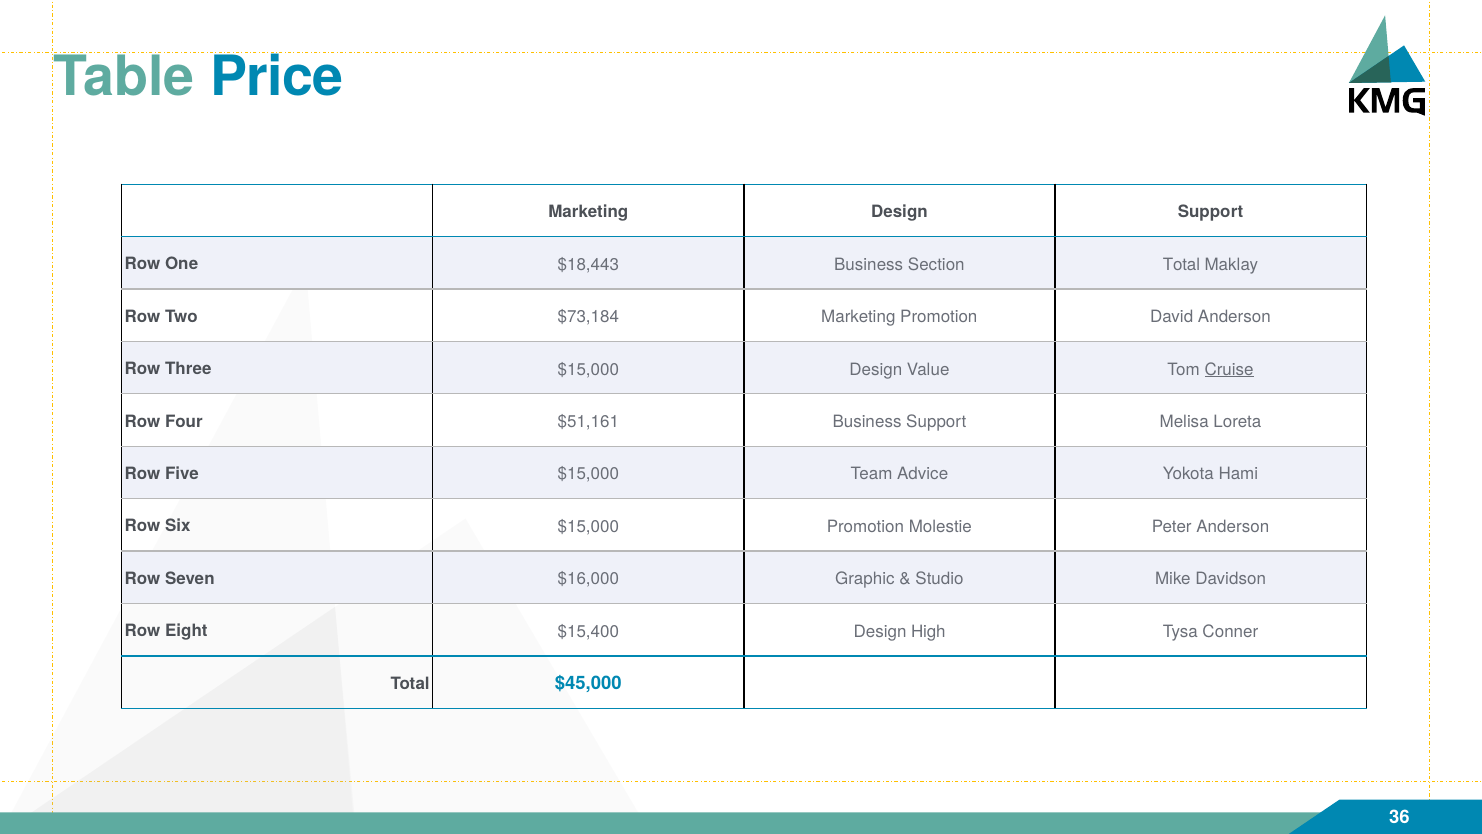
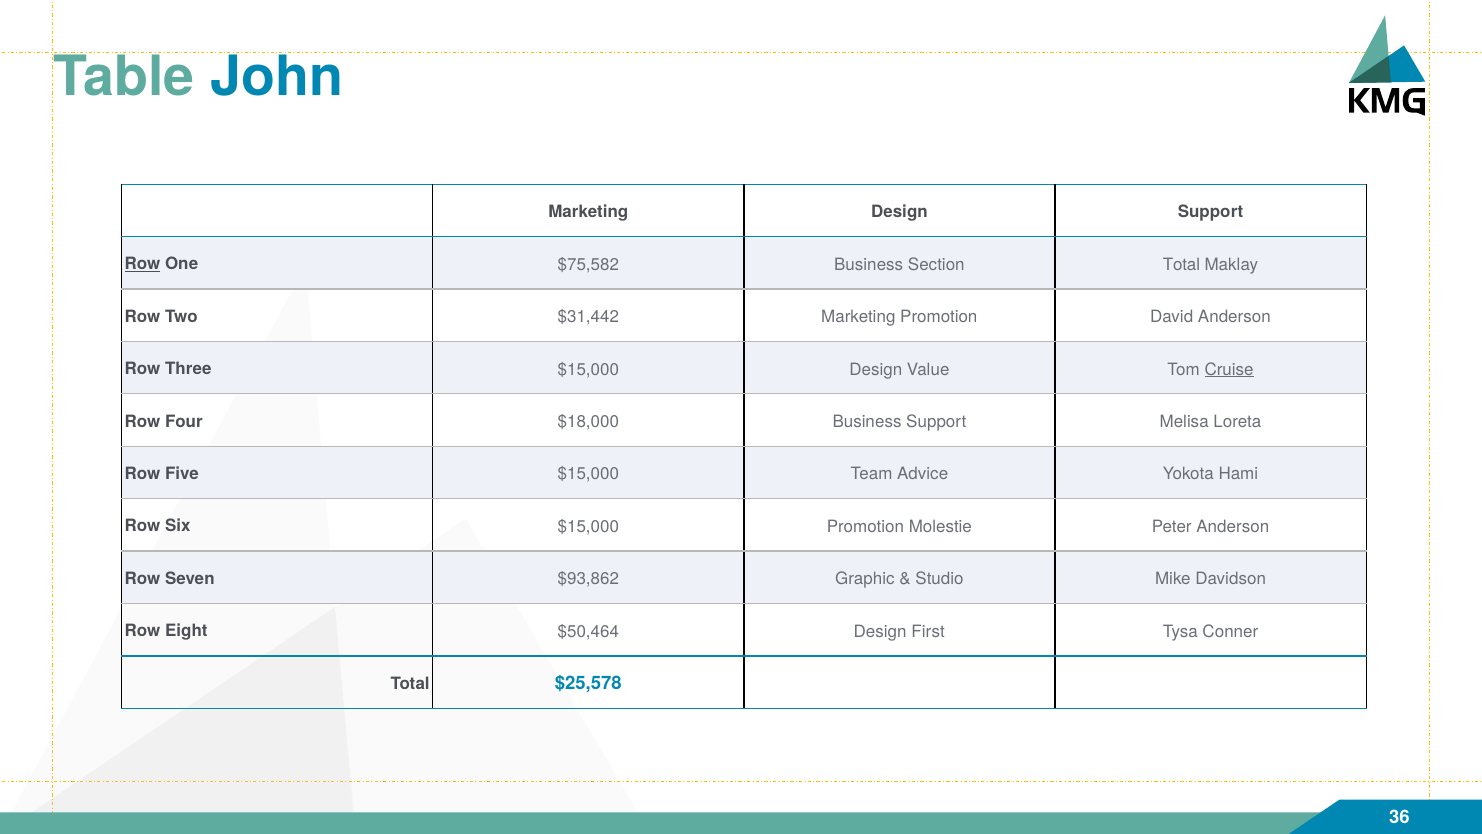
Price: Price -> John (277, 77)
Row underline: none -> present (143, 264)
$18,443: $18,443 -> $75,582 (588, 265)
$73,184: $73,184 -> $31,442 (588, 317)
$51,161: $51,161 -> $18,000 (588, 422)
$16,000: $16,000 -> $93,862 (588, 579)
$15,400: $15,400 -> $50,464 (588, 631)
High: High -> First (928, 631)
$45,000: $45,000 -> $25,578 (588, 683)
